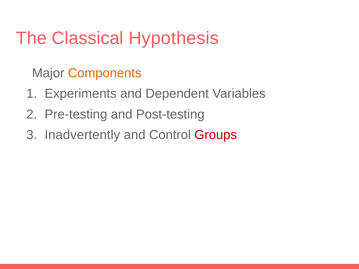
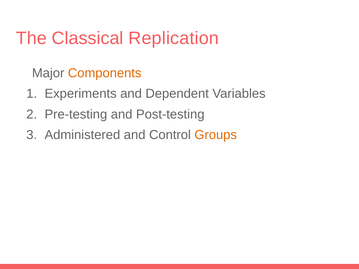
Hypothesis: Hypothesis -> Replication (174, 38)
Inadvertently: Inadvertently -> Administered (82, 135)
Groups colour: red -> orange (216, 135)
